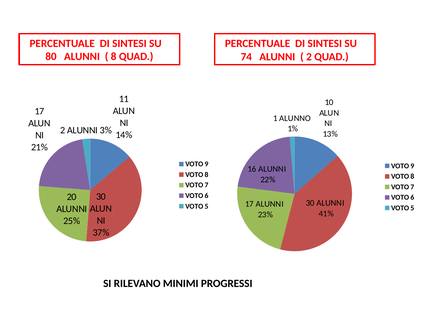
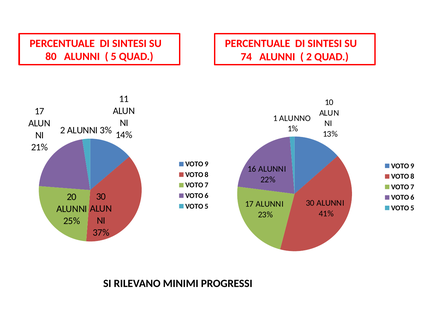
8: 8 -> 5 (114, 57)
